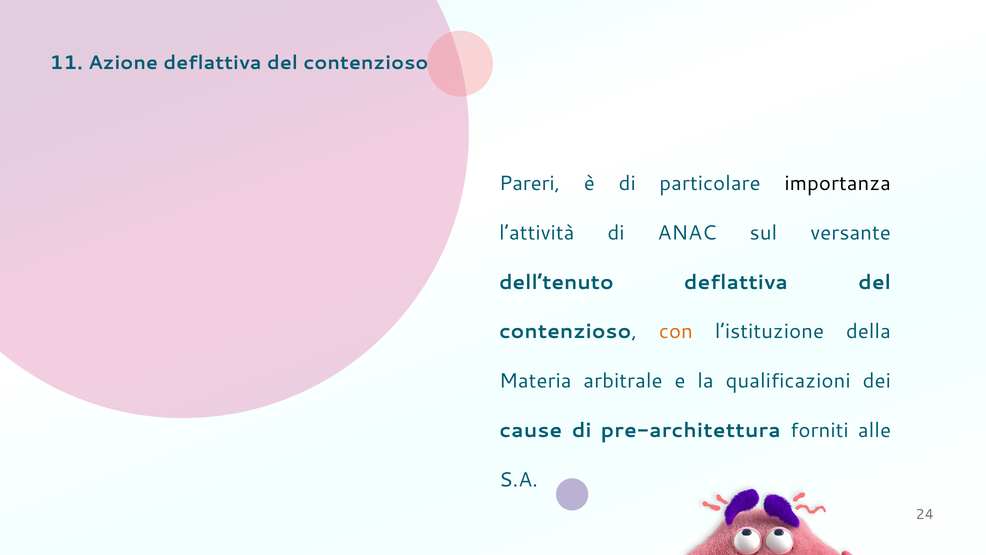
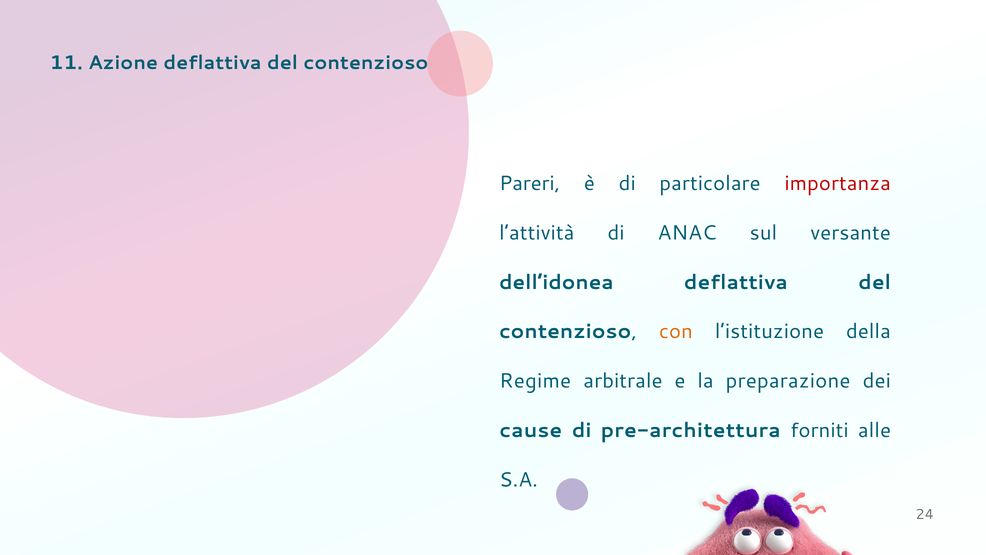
importanza colour: black -> red (838, 183)
dell’tenuto: dell’tenuto -> dell’idonea (556, 282)
Materia: Materia -> Regime (535, 381)
qualificazioni: qualificazioni -> preparazione (788, 381)
